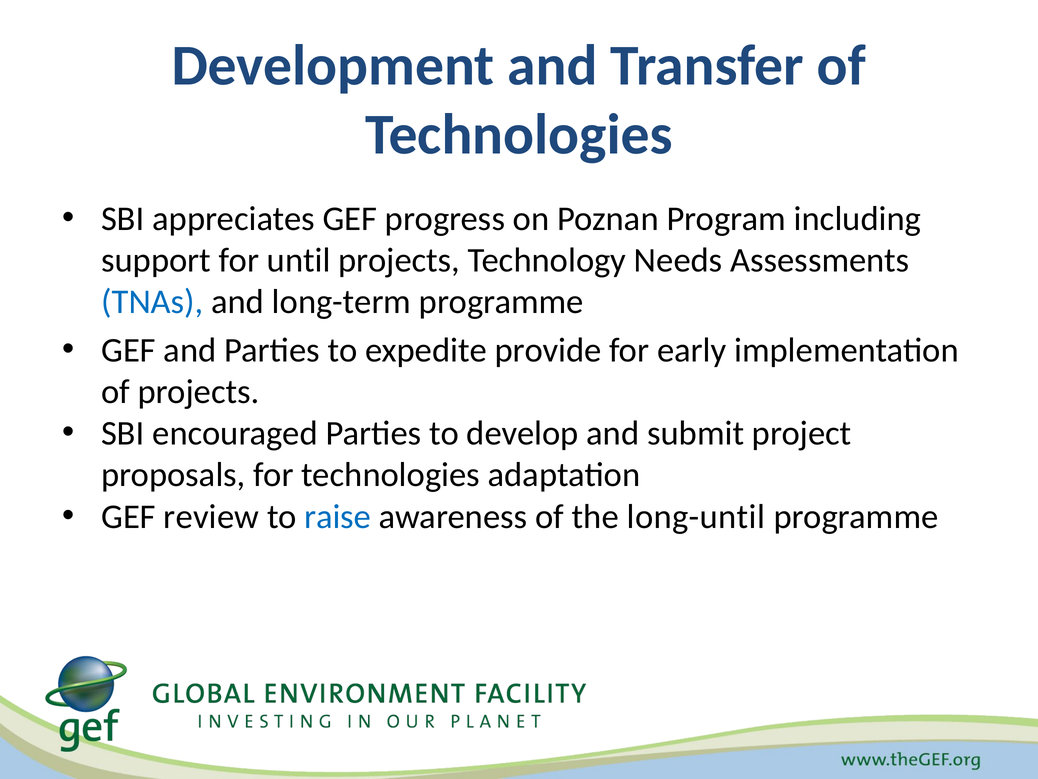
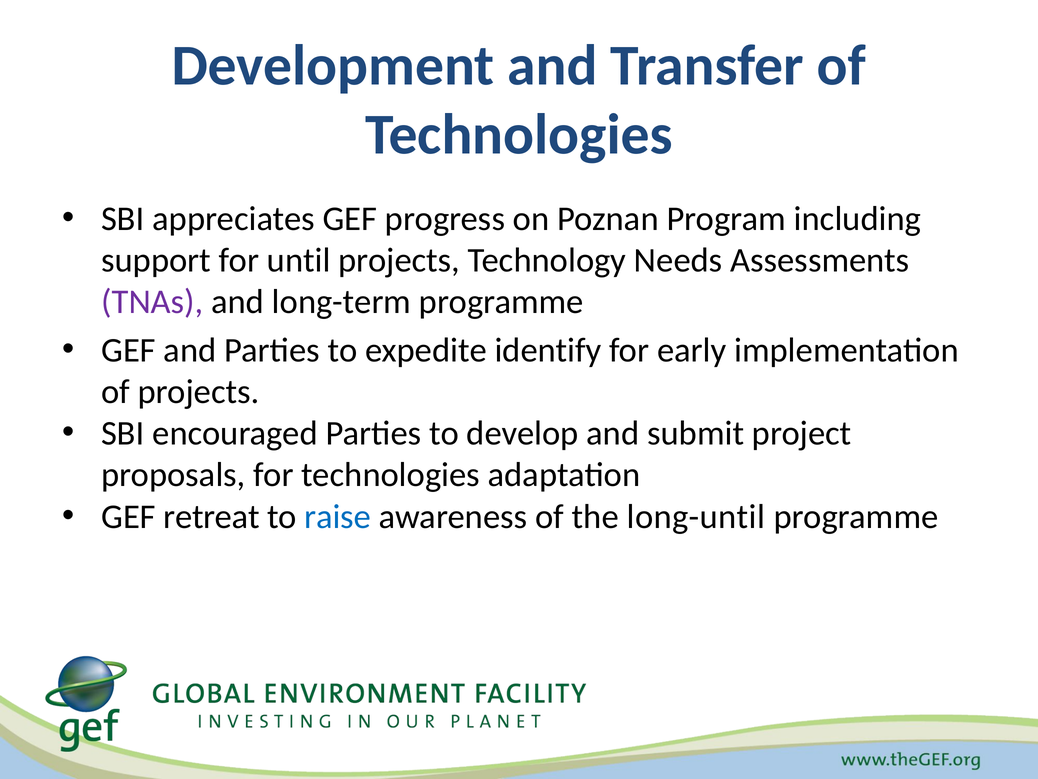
TNAs colour: blue -> purple (152, 302)
provide: provide -> identify (548, 350)
review: review -> retreat (212, 516)
